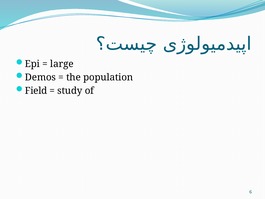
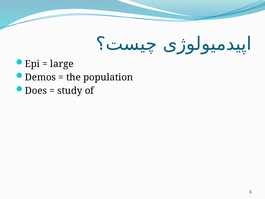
Field: Field -> Does (36, 91)
